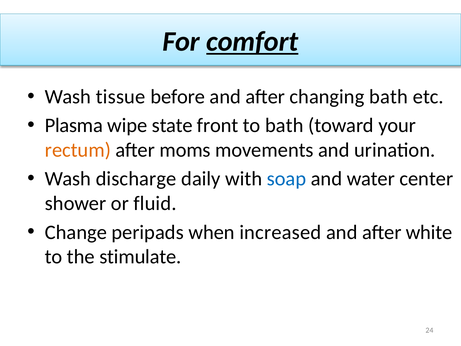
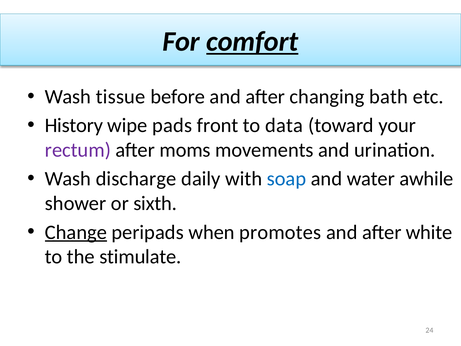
Plasma: Plasma -> History (74, 125)
state: state -> pads (172, 125)
to bath: bath -> data (284, 125)
rectum colour: orange -> purple (78, 150)
center: center -> awhile (426, 179)
fluid: fluid -> sixth (155, 203)
Change underline: none -> present (76, 232)
increased: increased -> promotes (280, 232)
